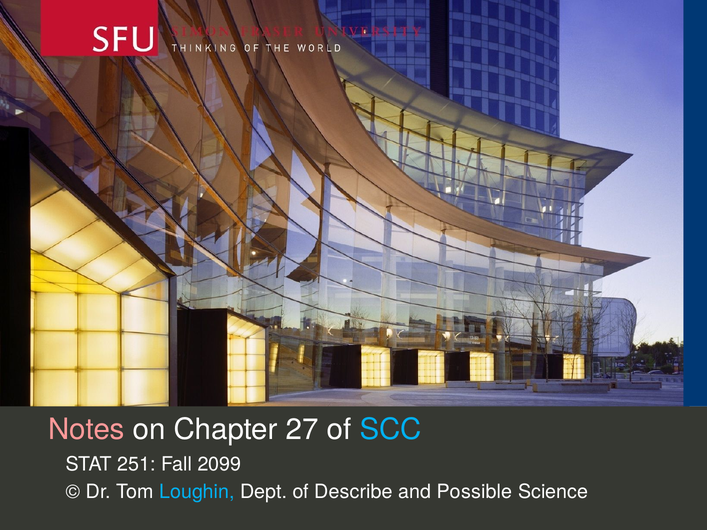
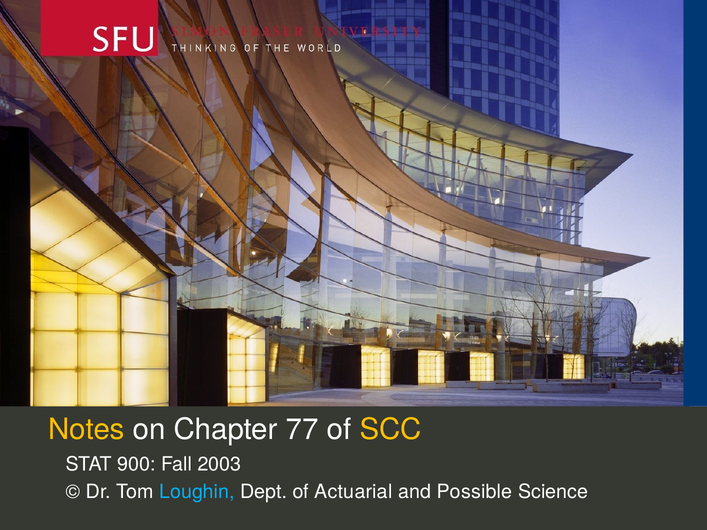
Notes colour: pink -> yellow (86, 430)
27: 27 -> 77 (302, 430)
SCC colour: light blue -> yellow (391, 430)
251: 251 -> 900 (137, 464)
2099: 2099 -> 2003 (219, 464)
Describe: Describe -> Actuarial (353, 492)
